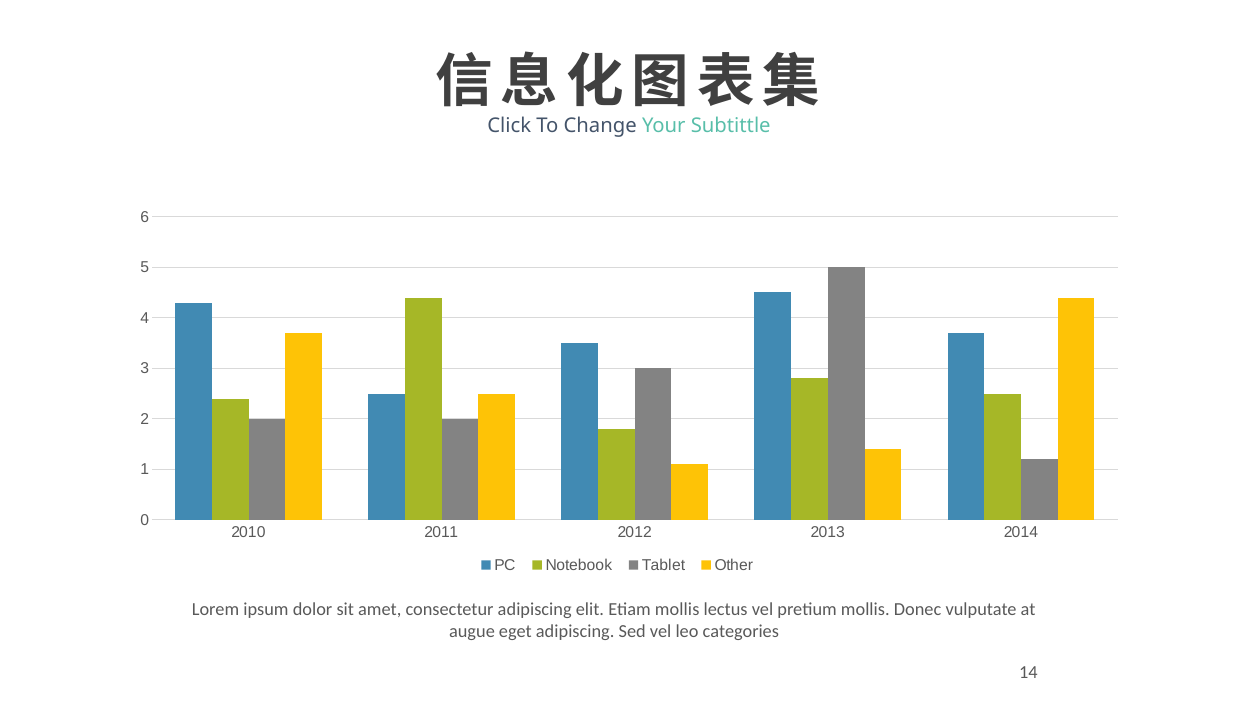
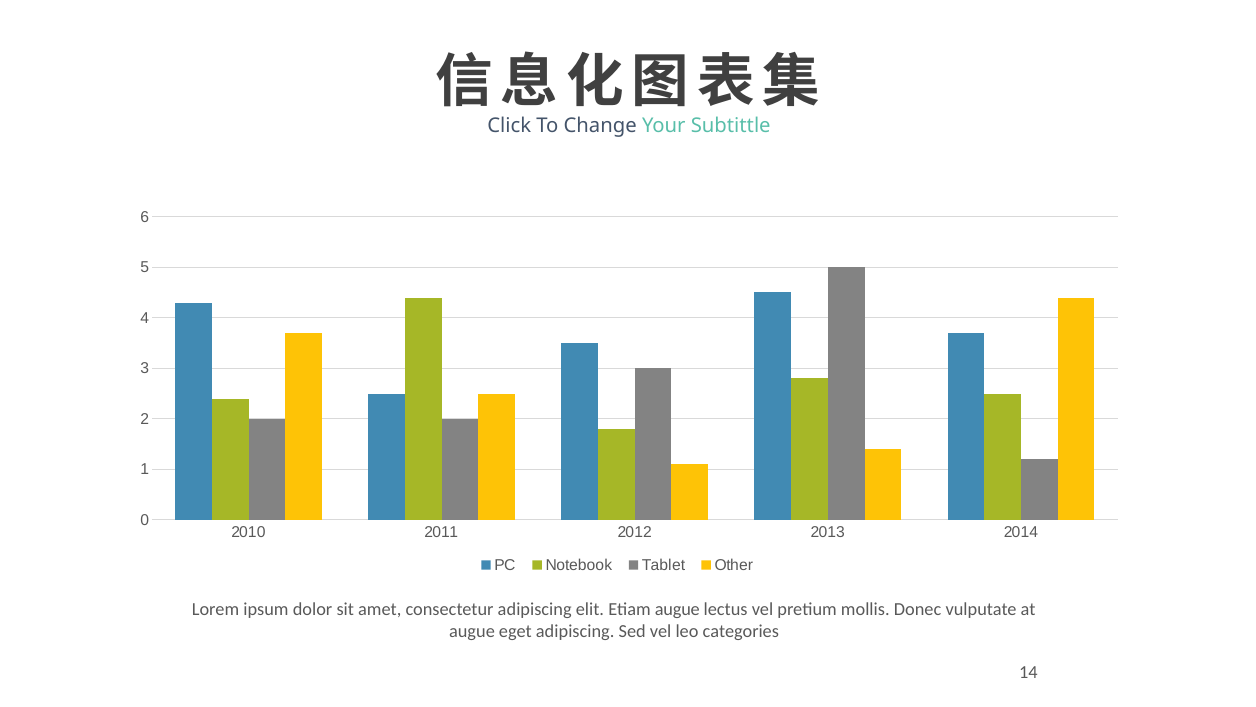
Etiam mollis: mollis -> augue (677, 609)
